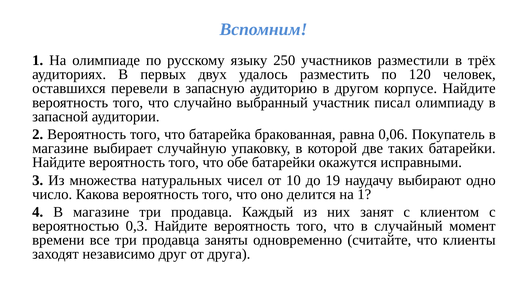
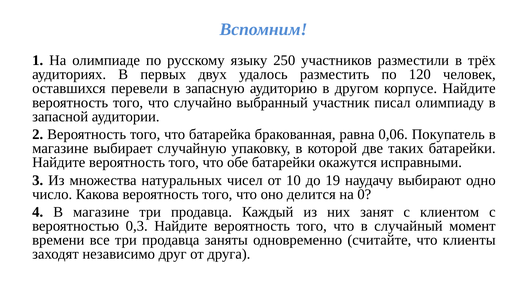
на 1: 1 -> 0 (364, 195)
